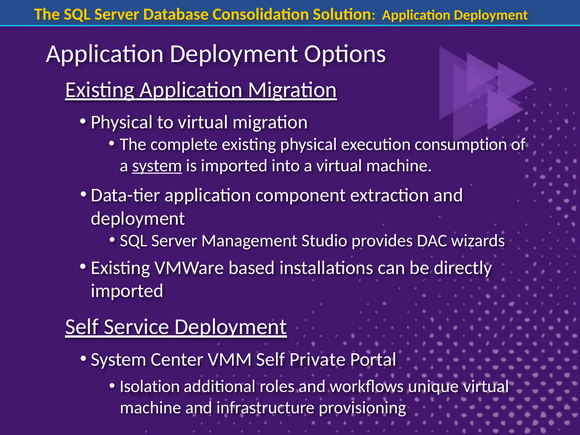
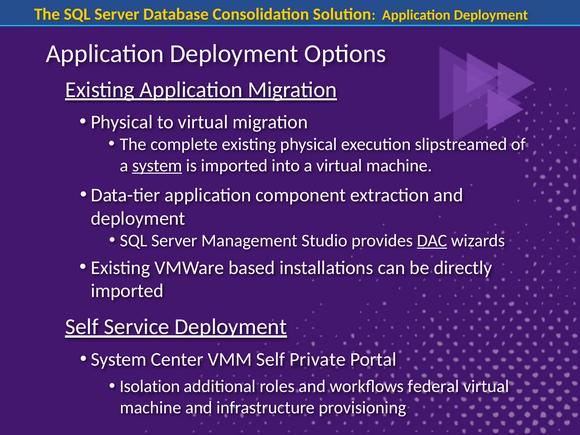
consumption: consumption -> slipstreamed (461, 144)
DAC underline: none -> present (432, 240)
unique: unique -> federal (433, 386)
